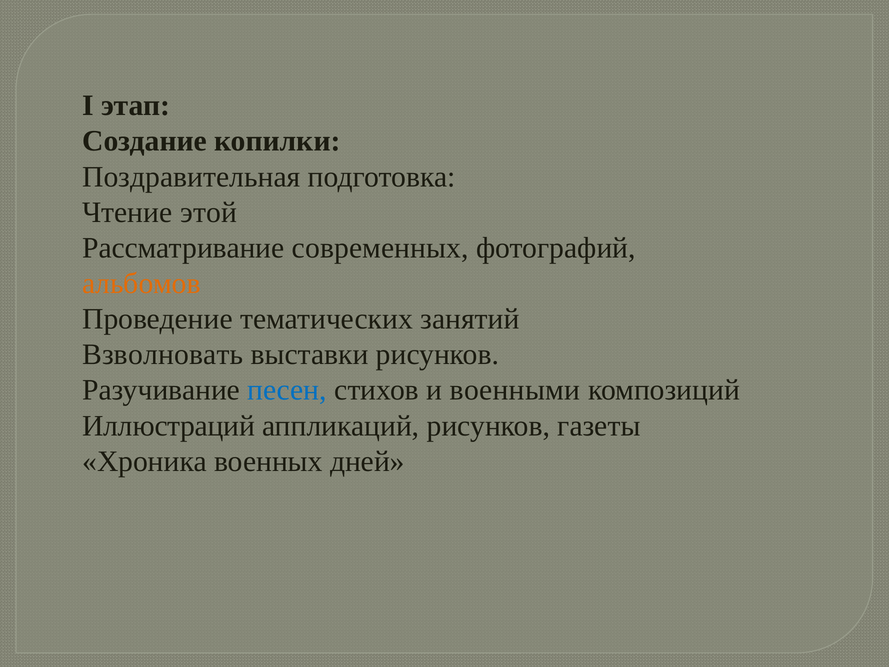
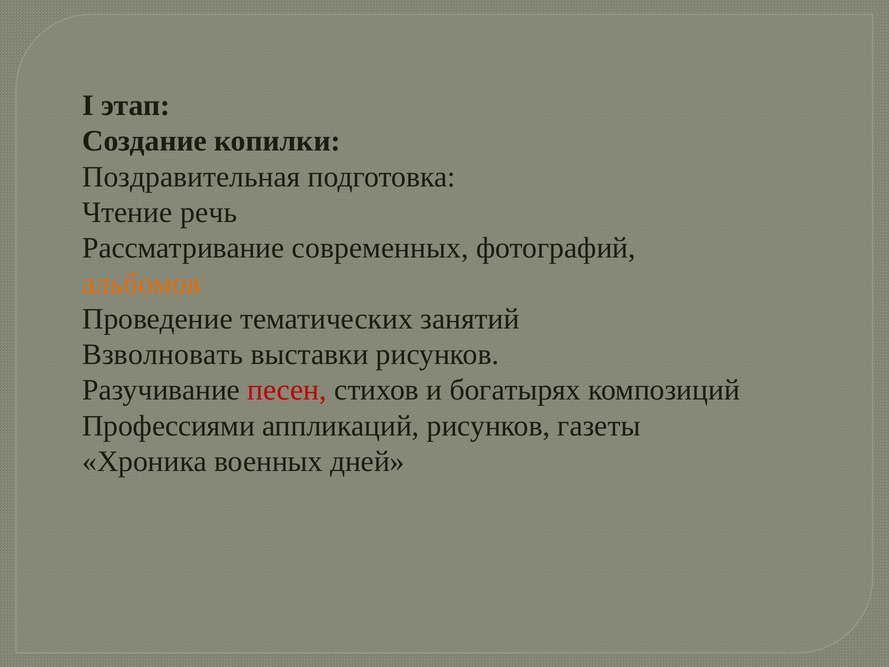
этой: этой -> речь (209, 212)
песен colour: blue -> red (287, 390)
военными: военными -> богатырях (515, 390)
Иллюстраций: Иллюстраций -> Профессиями (169, 426)
